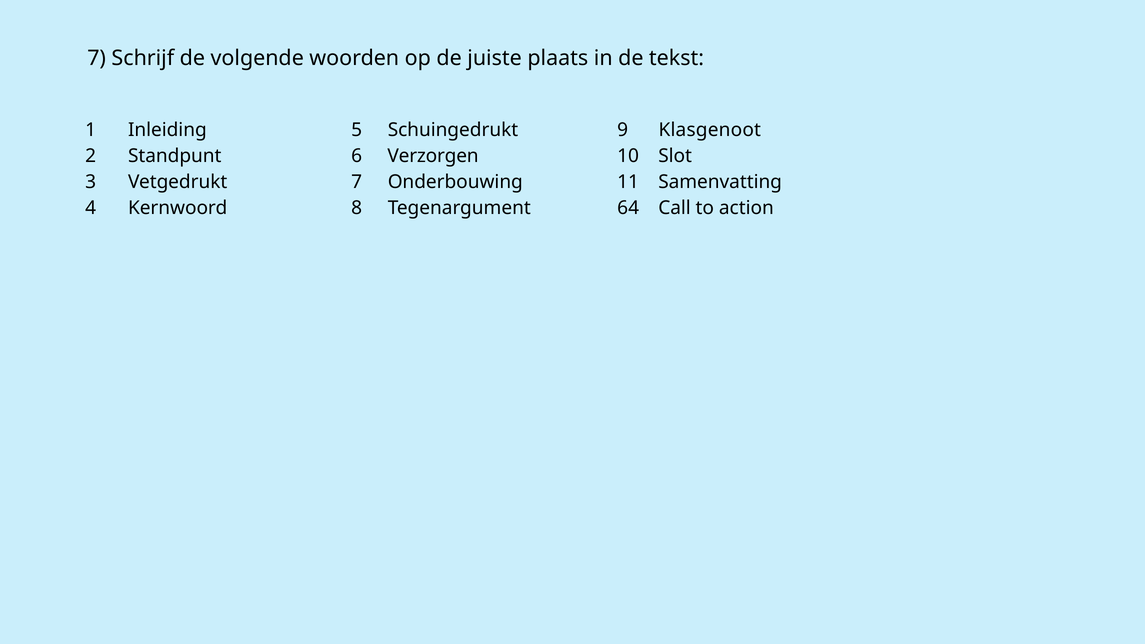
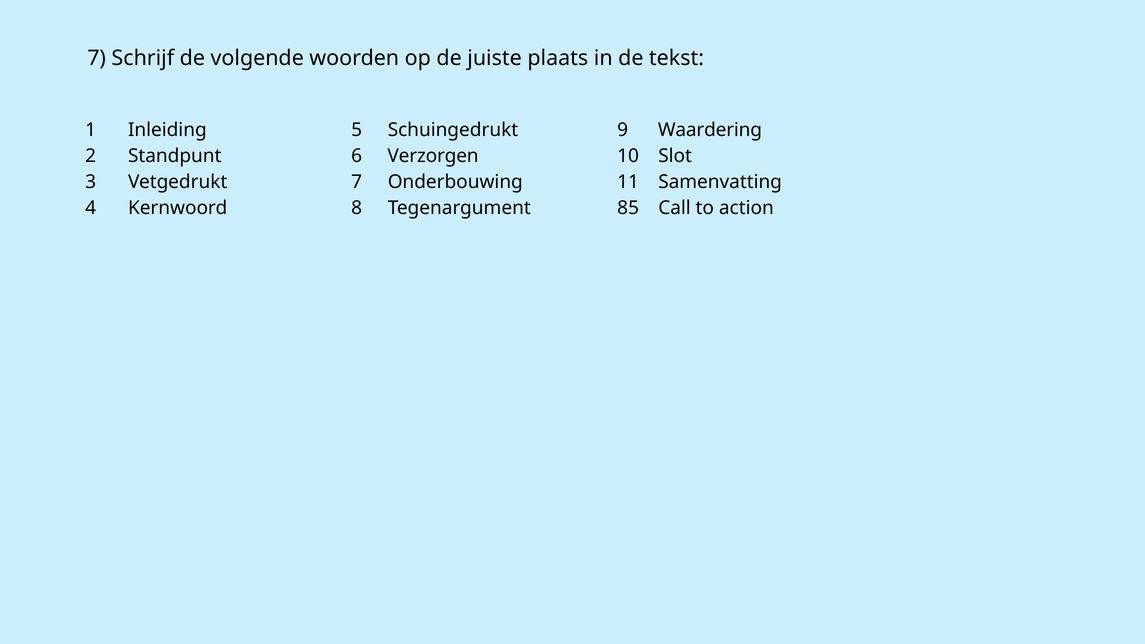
Klasgenoot: Klasgenoot -> Waardering (710, 130)
64: 64 -> 85 (628, 208)
